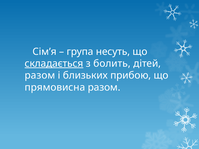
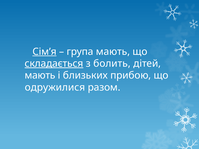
Сім’я underline: none -> present (44, 52)
група несуть: несуть -> мають (113, 52)
разом: разом -> мають (40, 76)
прямовисна: прямовисна -> одружилися (55, 87)
